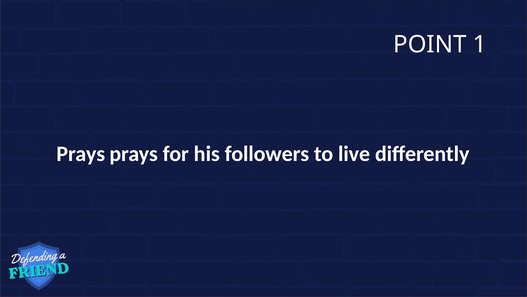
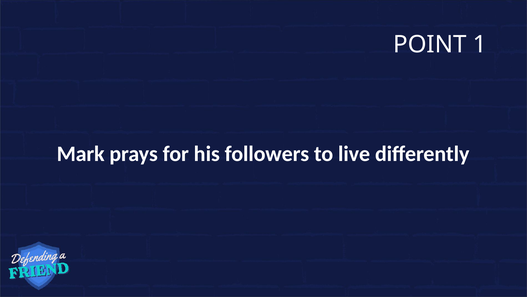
Prays: Prays -> Mark (81, 154)
